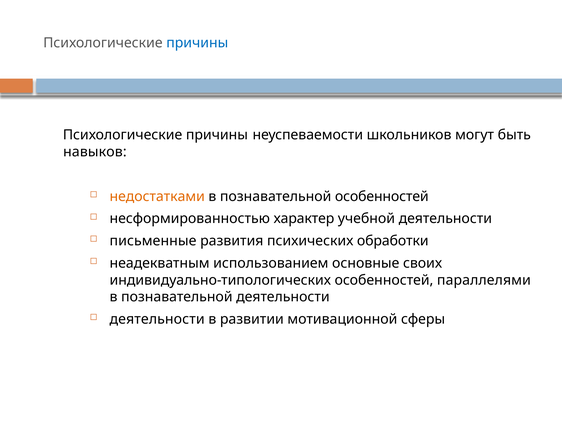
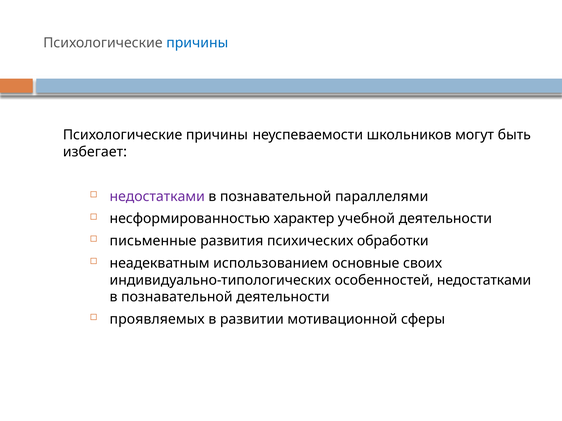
навыков: навыков -> избегает (95, 152)
недостатками colour: orange -> purple (157, 197)
познавательной особенностей: особенностей -> параллелями (382, 197)
особенностей параллелями: параллелями -> недостатками (484, 280)
деятельности: деятельности -> проявляемых (157, 320)
